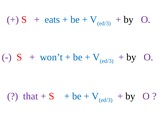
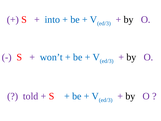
eats: eats -> into (52, 20)
that: that -> told (31, 96)
